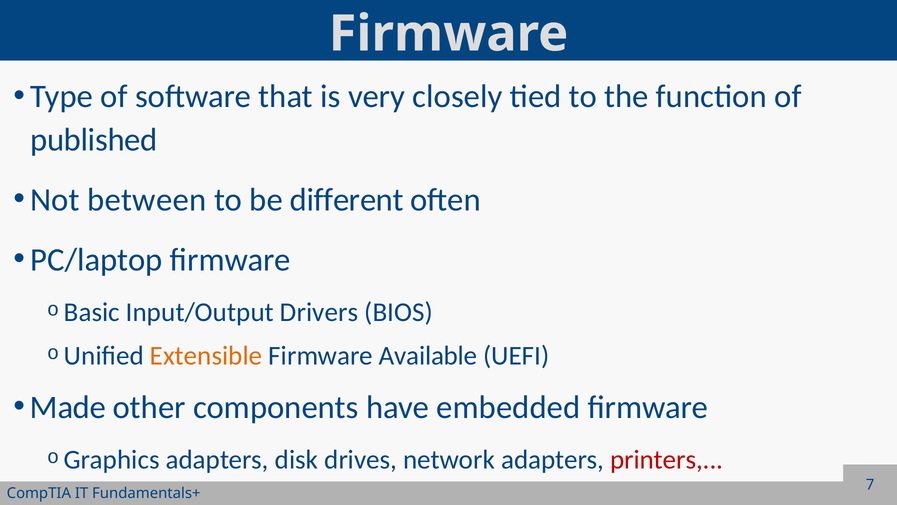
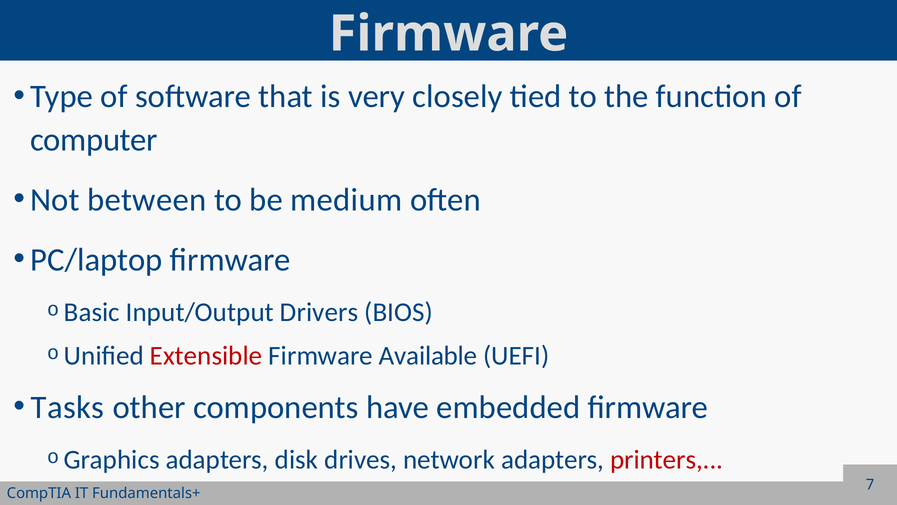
published: published -> computer (94, 140)
different: different -> medium (346, 200)
Extensible colour: orange -> red (206, 356)
Made: Made -> Tasks (68, 407)
